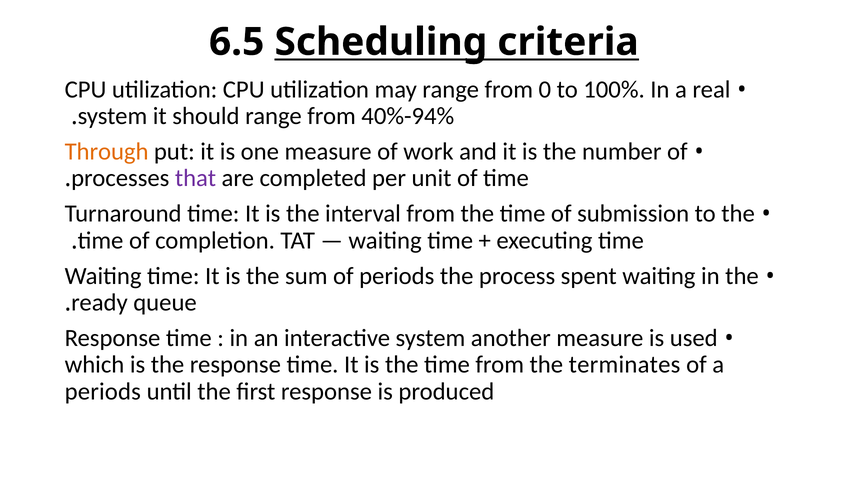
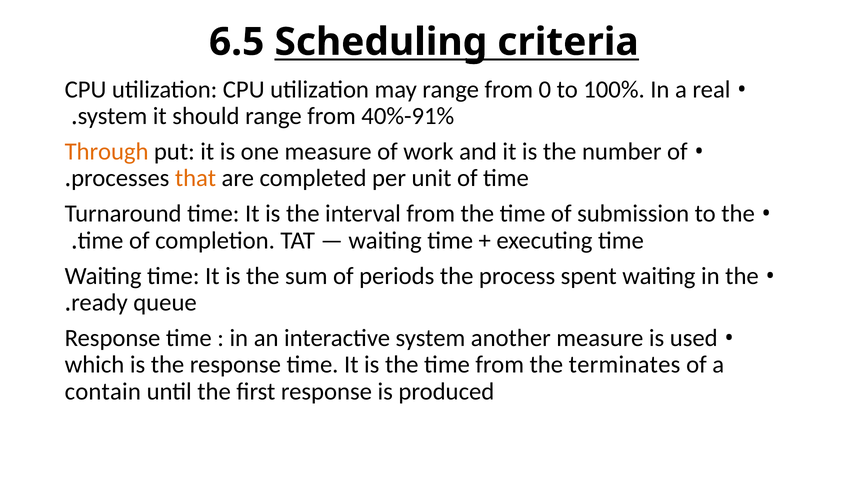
40%-94%: 40%-94% -> 40%-91% (408, 116)
that colour: purple -> orange (196, 178)
periods: periods -> contain (103, 391)
